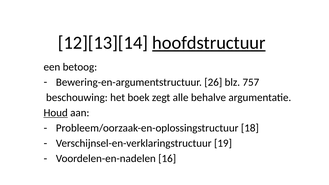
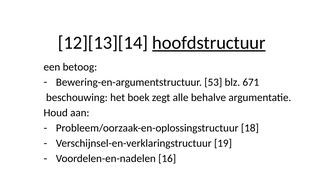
26: 26 -> 53 (213, 82)
757: 757 -> 671 (251, 82)
Houd underline: present -> none (56, 113)
